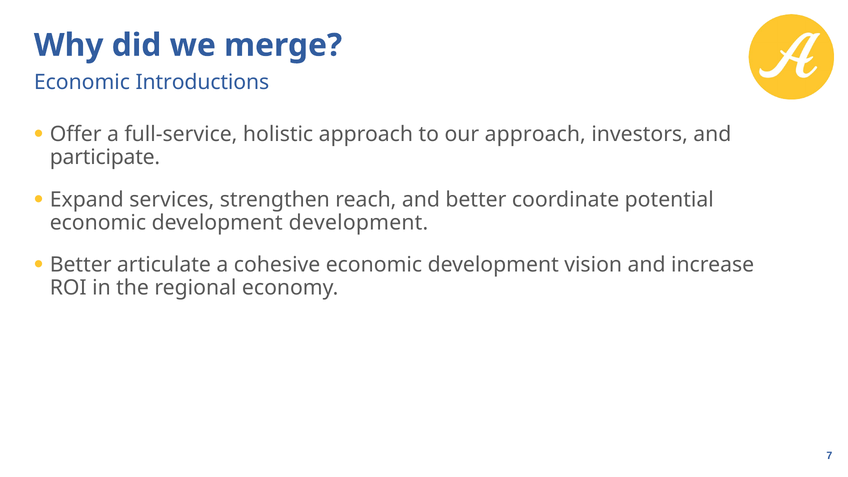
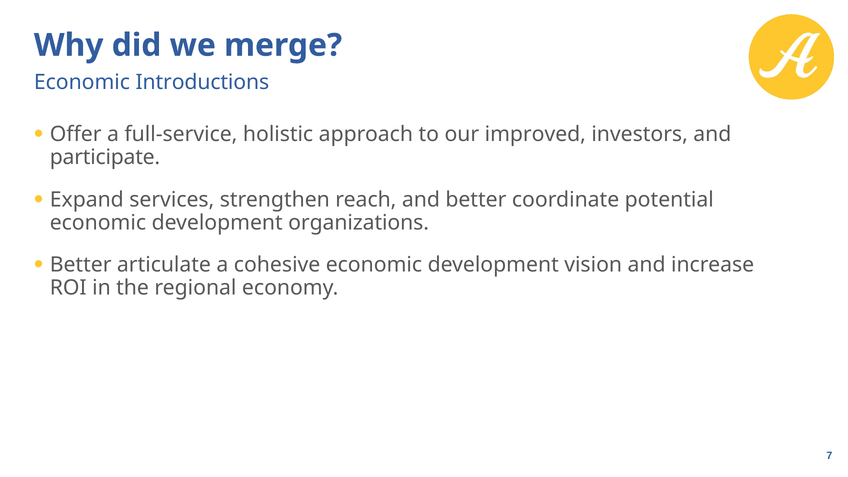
our approach: approach -> improved (535, 134)
development development: development -> organizations (359, 223)
